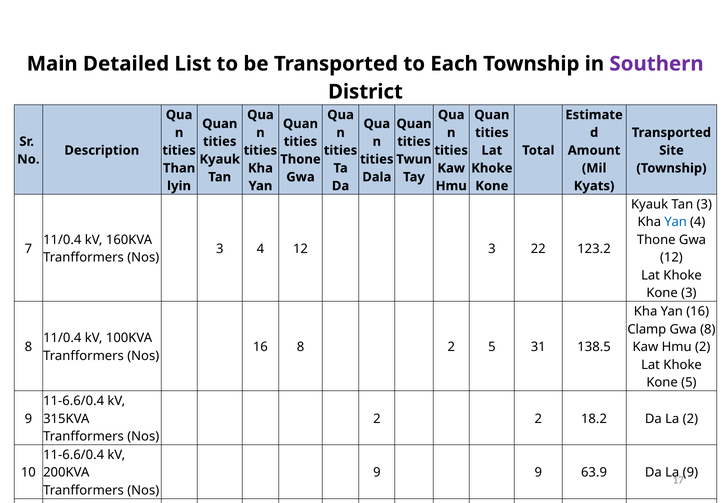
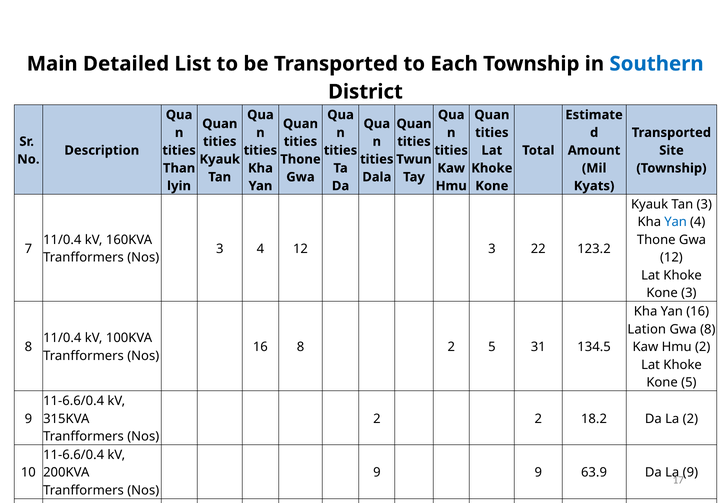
Southern colour: purple -> blue (657, 64)
Clamp: Clamp -> Lation (647, 329)
138.5: 138.5 -> 134.5 (594, 347)
